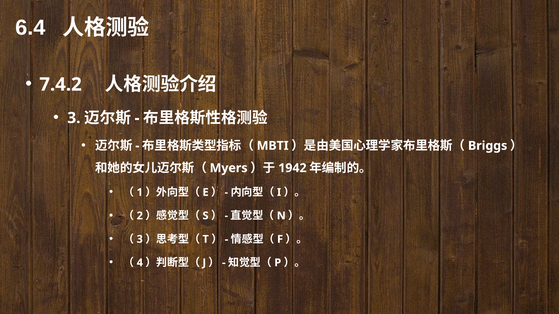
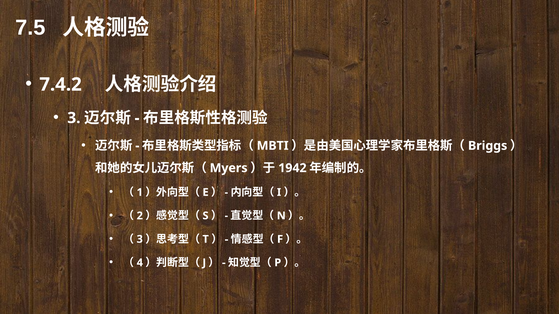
6.4: 6.4 -> 7.5 (30, 28)
